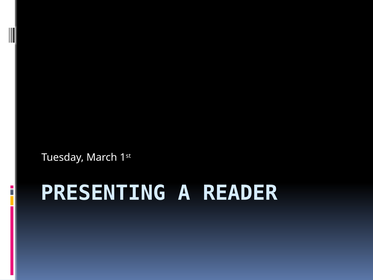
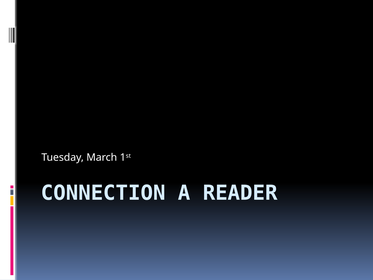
PRESENTING: PRESENTING -> CONNECTION (103, 193)
